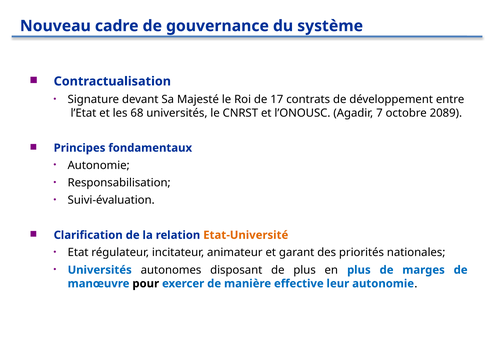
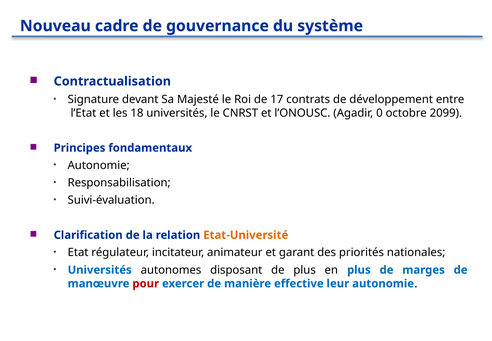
68: 68 -> 18 (137, 113)
7: 7 -> 0 (379, 113)
2089: 2089 -> 2099 (446, 113)
pour colour: black -> red (146, 283)
